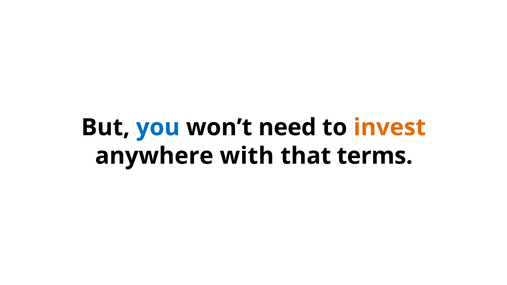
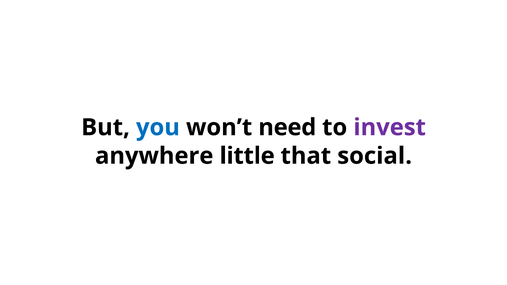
invest colour: orange -> purple (390, 127)
with: with -> little (247, 156)
terms: terms -> social (375, 156)
